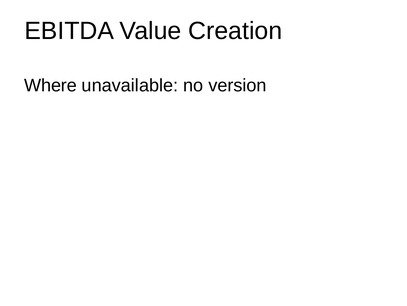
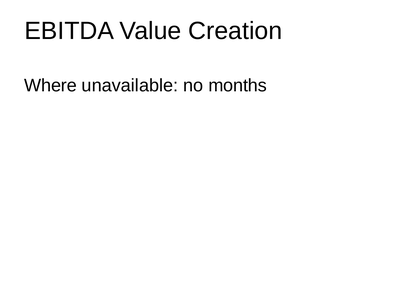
version: version -> months (238, 85)
